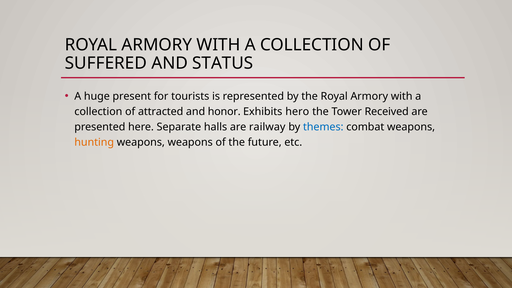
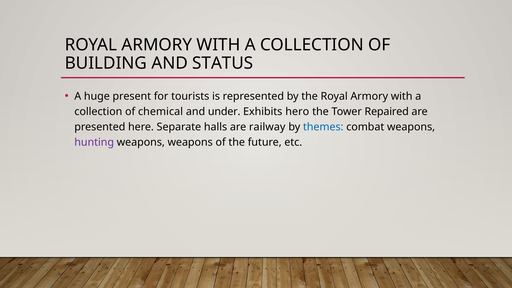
SUFFERED: SUFFERED -> BUILDING (106, 63)
attracted: attracted -> chemical (161, 112)
honor: honor -> under (224, 112)
Received: Received -> Repaired (387, 112)
hunting colour: orange -> purple (94, 142)
